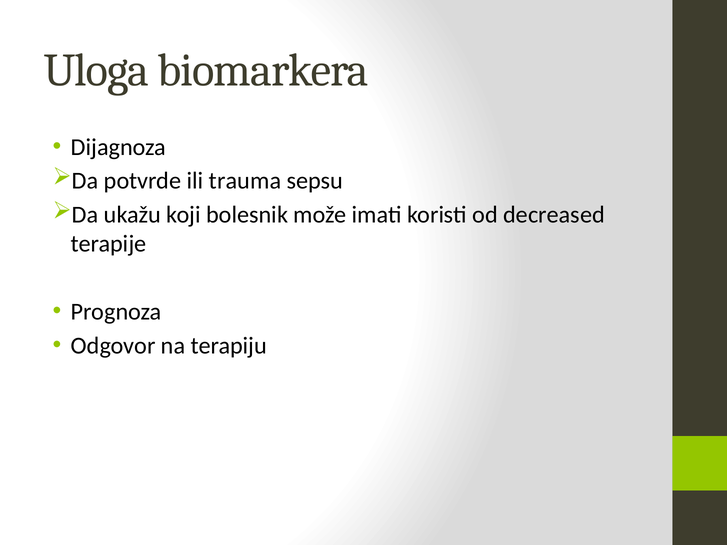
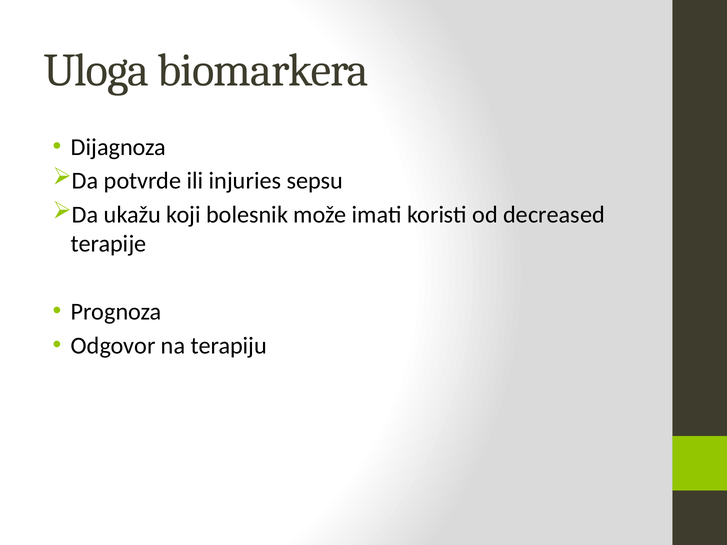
trauma: trauma -> injuries (245, 181)
